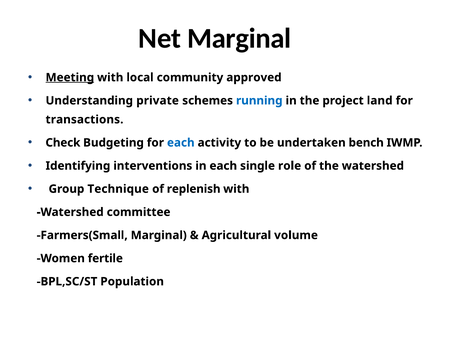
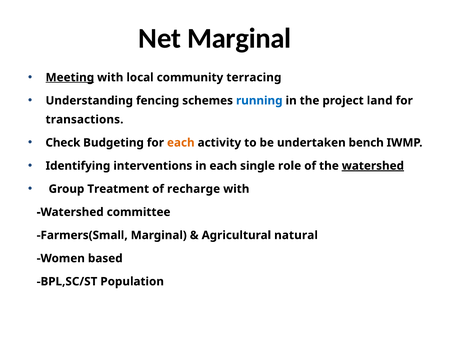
approved: approved -> terracing (254, 77)
private: private -> fencing (158, 101)
each colour: blue -> orange (181, 143)
watershed underline: none -> present (373, 166)
Technique: Technique -> Treatment (118, 189)
replenish: replenish -> recharge (194, 189)
volume: volume -> natural (296, 235)
fertile: fertile -> based (105, 258)
